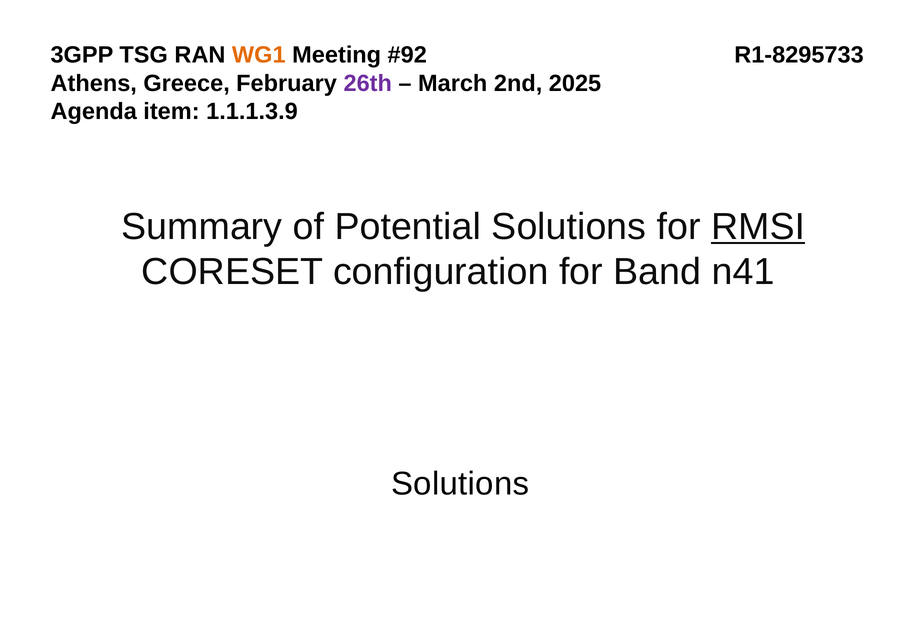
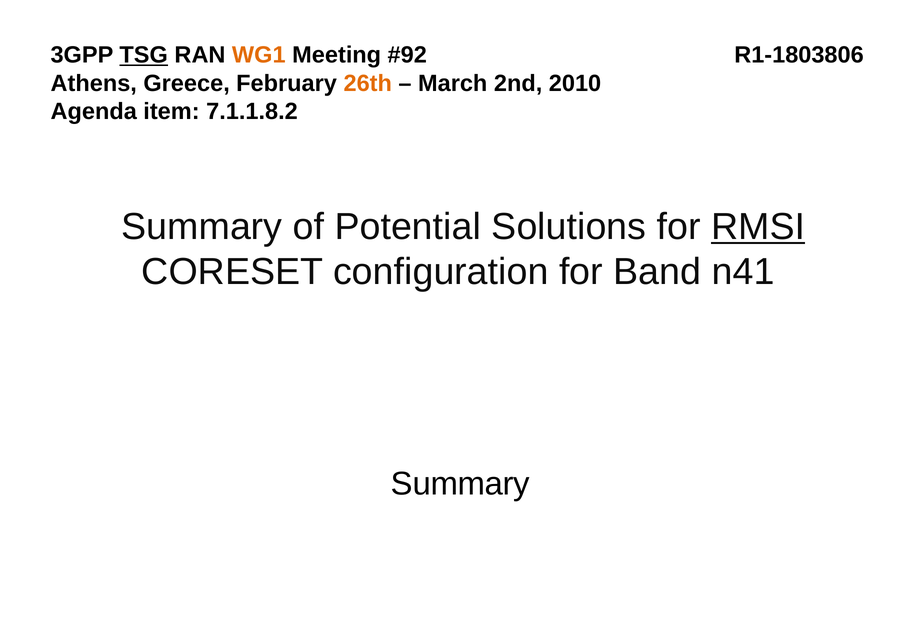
TSG underline: none -> present (144, 55)
R1-8295733: R1-8295733 -> R1-1803806 (799, 55)
26th colour: purple -> orange (368, 83)
2025: 2025 -> 2010 (575, 83)
1.1.1.3.9: 1.1.1.3.9 -> 7.1.1.8.2 (252, 112)
Solutions: Solutions -> Summary (460, 484)
